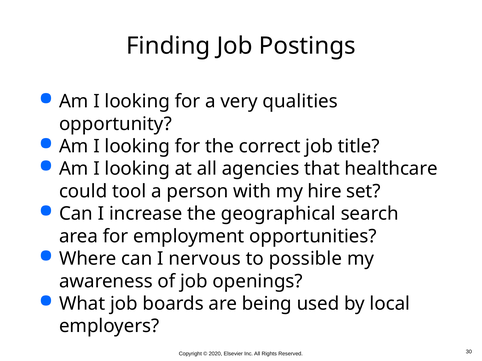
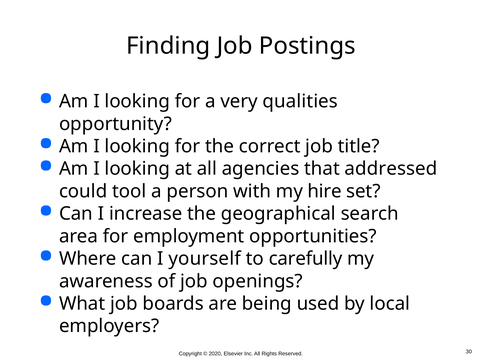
healthcare: healthcare -> addressed (391, 169)
nervous: nervous -> yourself (205, 259)
possible: possible -> carefully (306, 259)
